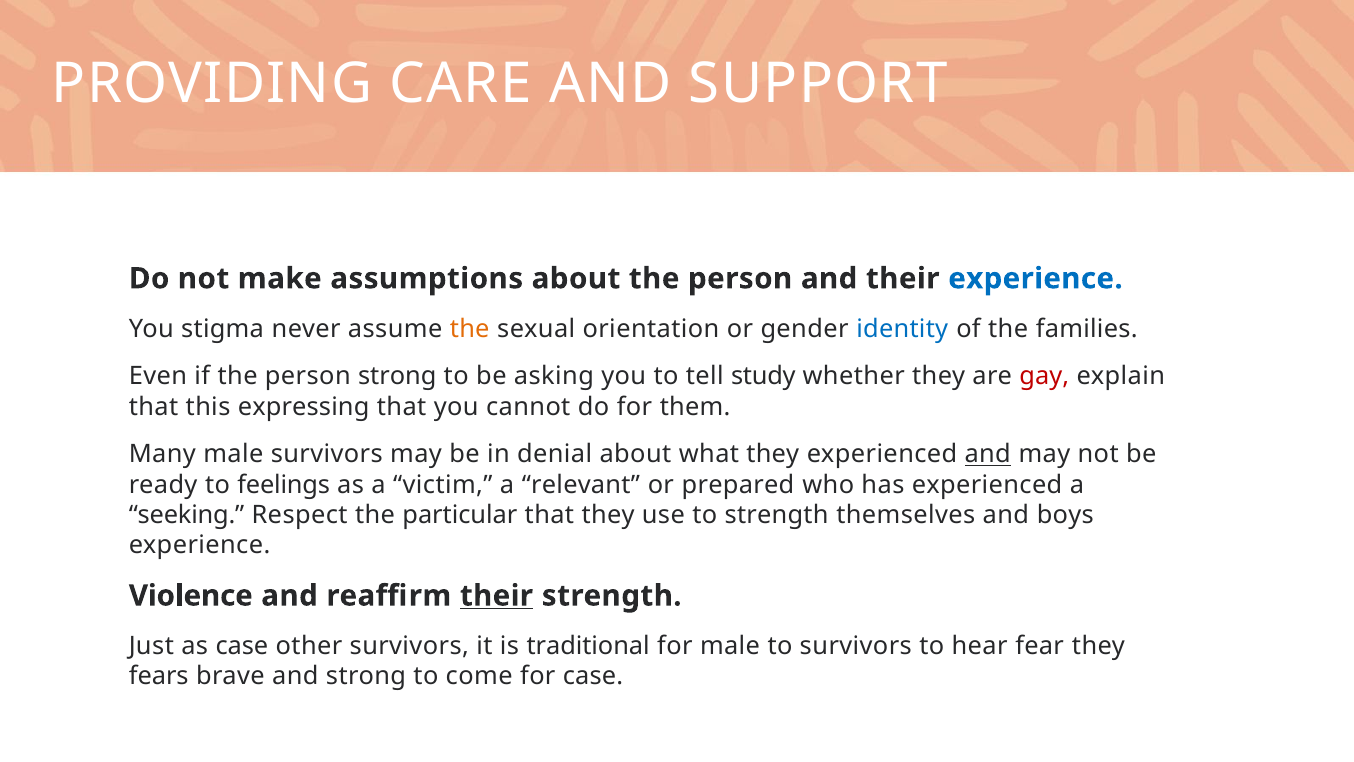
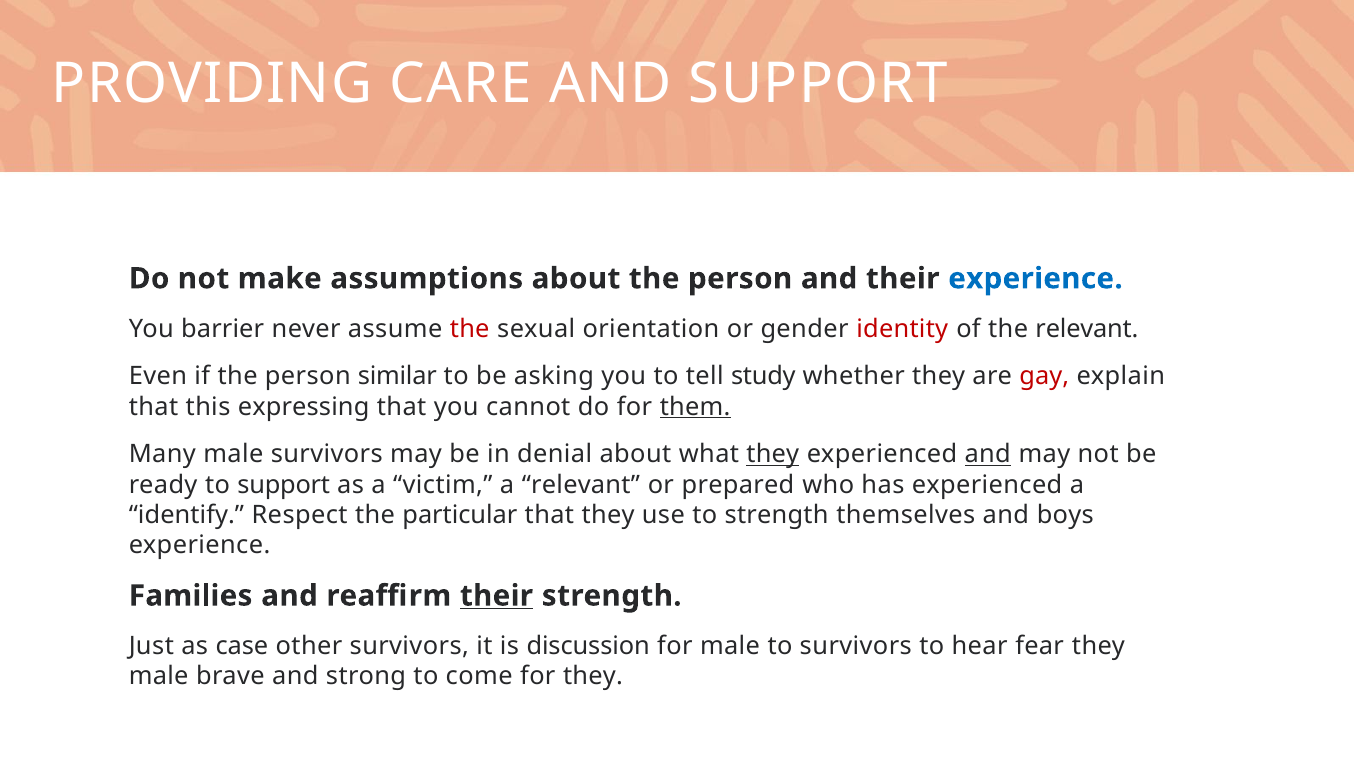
stigma: stigma -> barrier (223, 329)
the colour: orange -> red (470, 329)
identity colour: blue -> red (902, 329)
the families: families -> relevant (1087, 329)
person strong: strong -> similar (397, 376)
them underline: none -> present (695, 407)
they underline: none -> present (773, 454)
to feelings: feelings -> support (284, 485)
seeking: seeking -> identify (186, 515)
Violence: Violence -> Families (191, 595)
traditional: traditional -> discussion (588, 646)
fears: fears -> male (159, 676)
for case: case -> they (593, 676)
